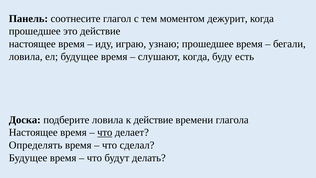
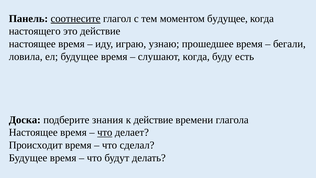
соотнесите underline: none -> present (76, 19)
моментом дежурит: дежурит -> будущее (227, 19)
прошедшее: прошедшее -> настоящего (35, 31)
подберите ловила: ловила -> знания (108, 120)
Определять: Определять -> Происходит (36, 145)
